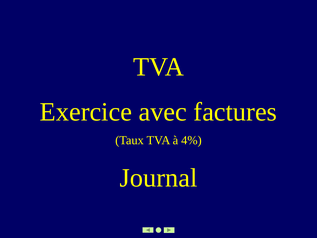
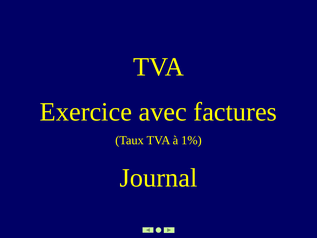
4%: 4% -> 1% (191, 140)
